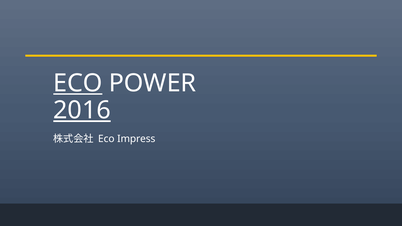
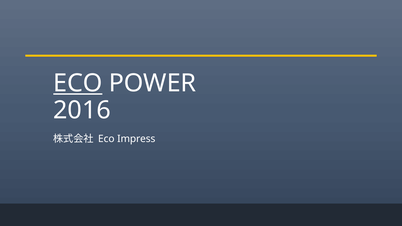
2016 underline: present -> none (82, 110)
